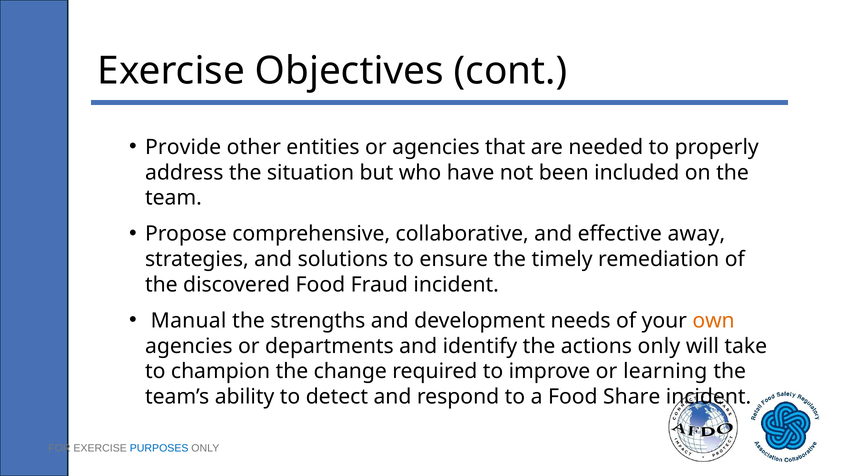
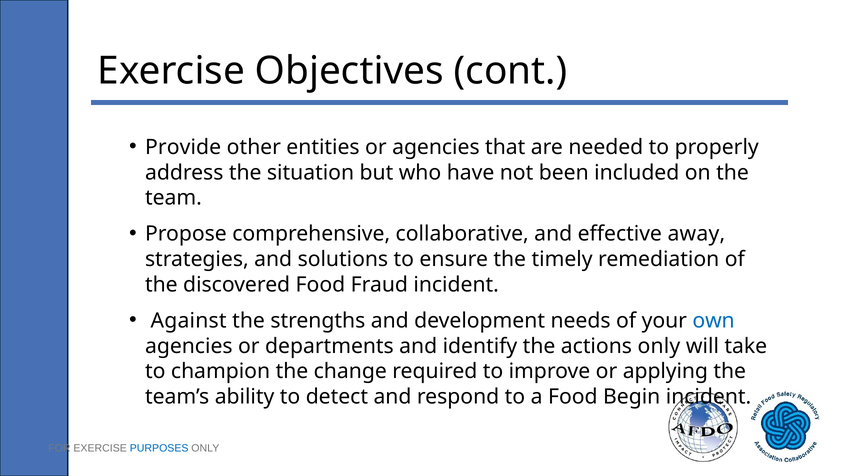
Manual: Manual -> Against (189, 321)
own colour: orange -> blue (714, 321)
learning: learning -> applying (665, 371)
Share: Share -> Begin (632, 397)
